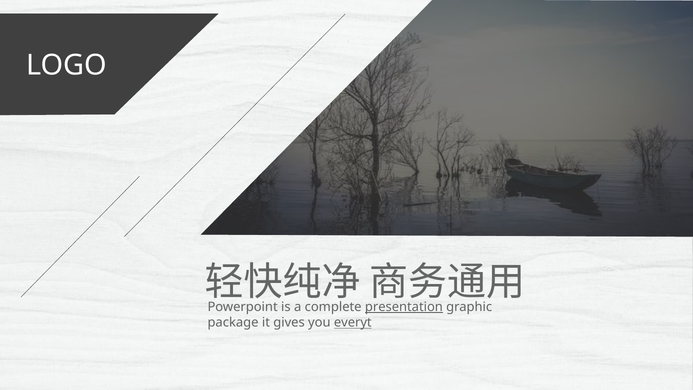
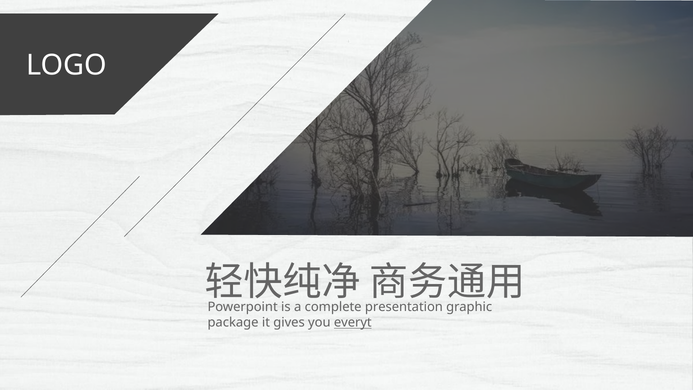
presentation underline: present -> none (404, 307)
